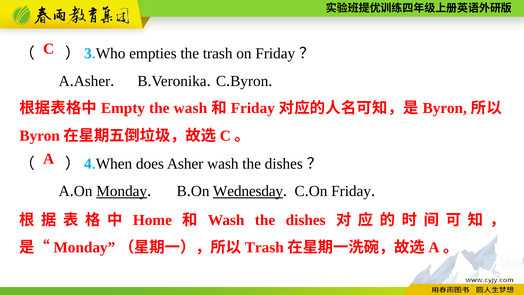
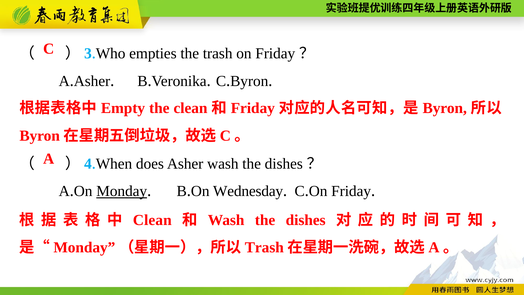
the wash: wash -> clean (191, 108)
Wednesday underline: present -> none (248, 191)
Home: Home -> Clean (152, 220)
